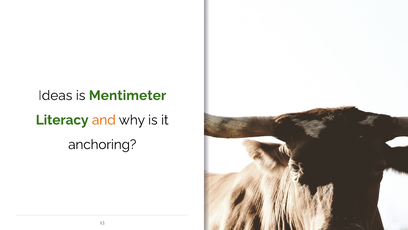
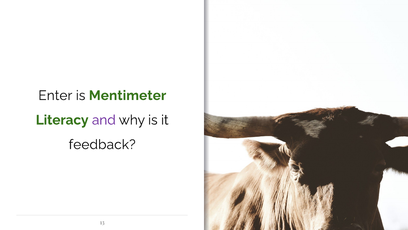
Ideas: Ideas -> Enter (55, 95)
and colour: orange -> purple (104, 120)
anchoring: anchoring -> feedback (102, 144)
